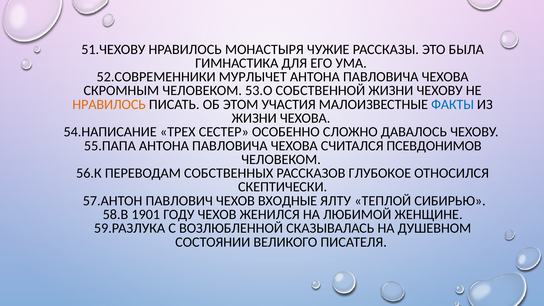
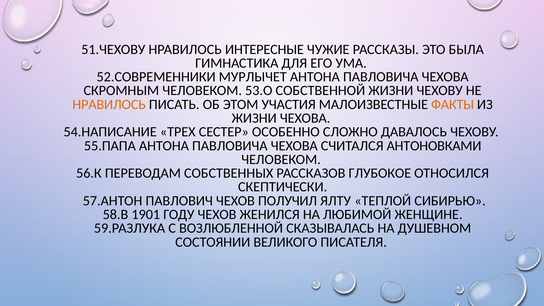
МОНАСТЫРЯ: МОНАСТЫРЯ -> ИНТЕРЕСНЫЕ (264, 49)
ФАКТЫ colour: blue -> orange (453, 104)
ПСЕВДОНИМОВ: ПСЕВДОНИМОВ -> АНТОНОВКАМИ (434, 146)
ВХОДНЫЕ: ВХОДНЫЕ -> ПОЛУЧИЛ (288, 201)
